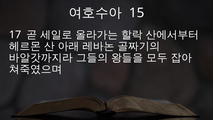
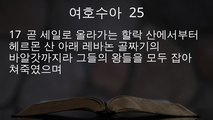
15: 15 -> 25 (137, 13)
